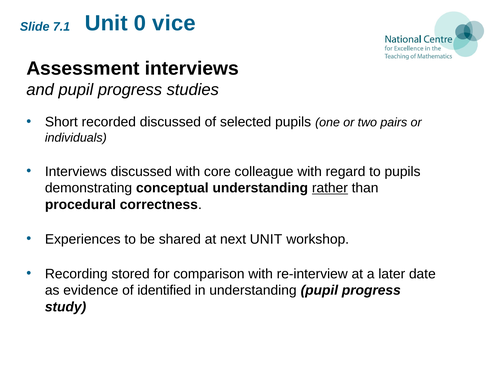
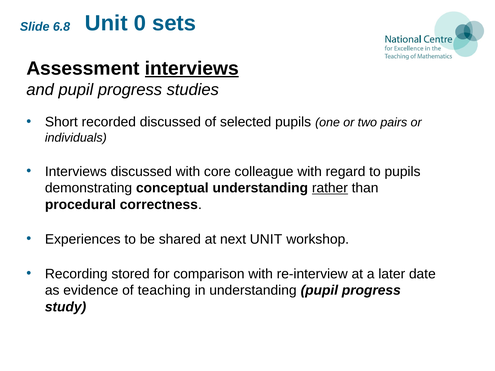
vice: vice -> sets (174, 23)
7.1: 7.1 -> 6.8 (62, 27)
interviews underline: none -> present (192, 68)
identified: identified -> teaching (164, 291)
